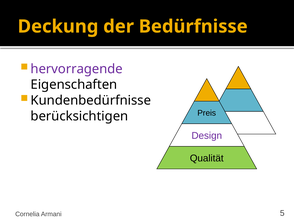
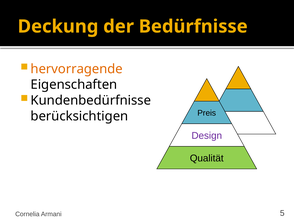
hervorragende colour: purple -> orange (77, 69)
